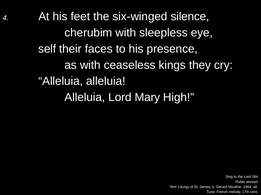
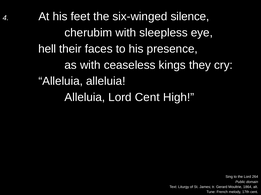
self: self -> hell (47, 49)
Lord Mary: Mary -> Cent (147, 98)
